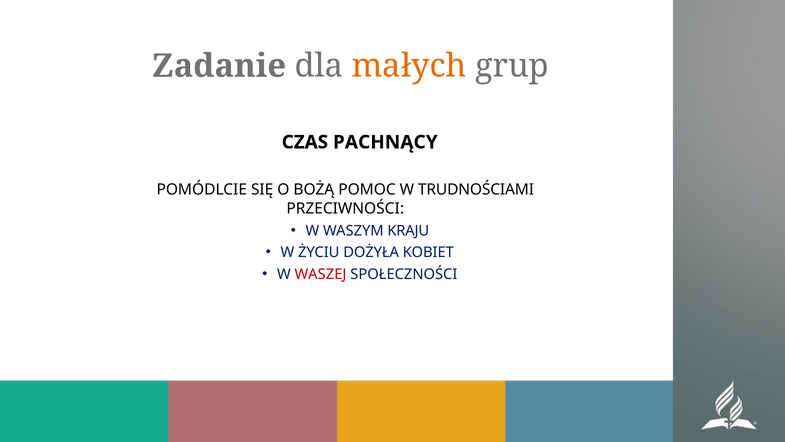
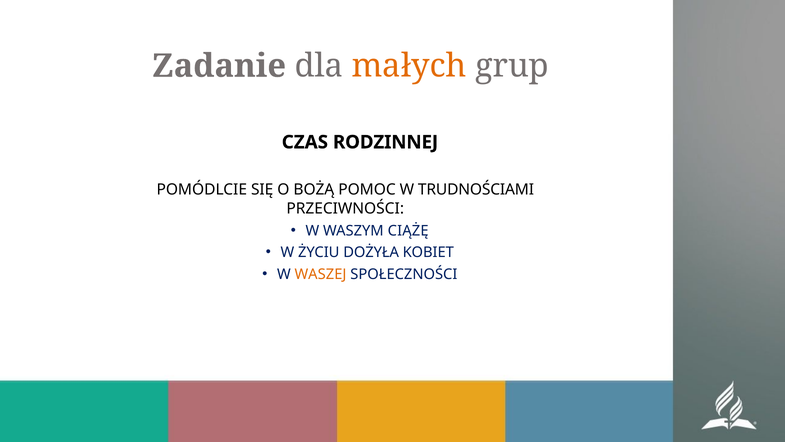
PACHNĄCY: PACHNĄCY -> RODZINNEJ (386, 142)
KRAJU: KRAJU -> CIĄŻĘ (408, 230)
WASZEJ colour: red -> orange (321, 274)
